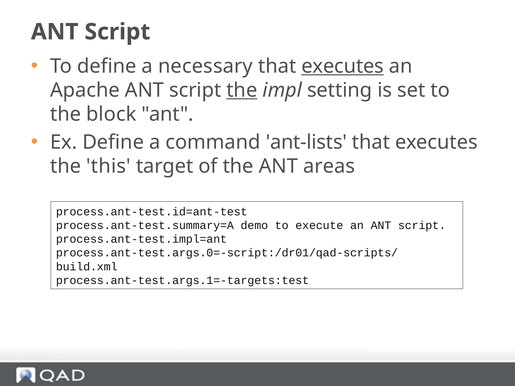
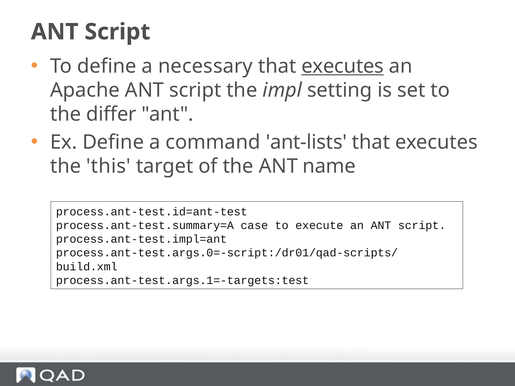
the underline: present -> none (242, 90)
block: block -> differ (111, 114)
areas: areas -> name (329, 166)
demo: demo -> case (254, 226)
